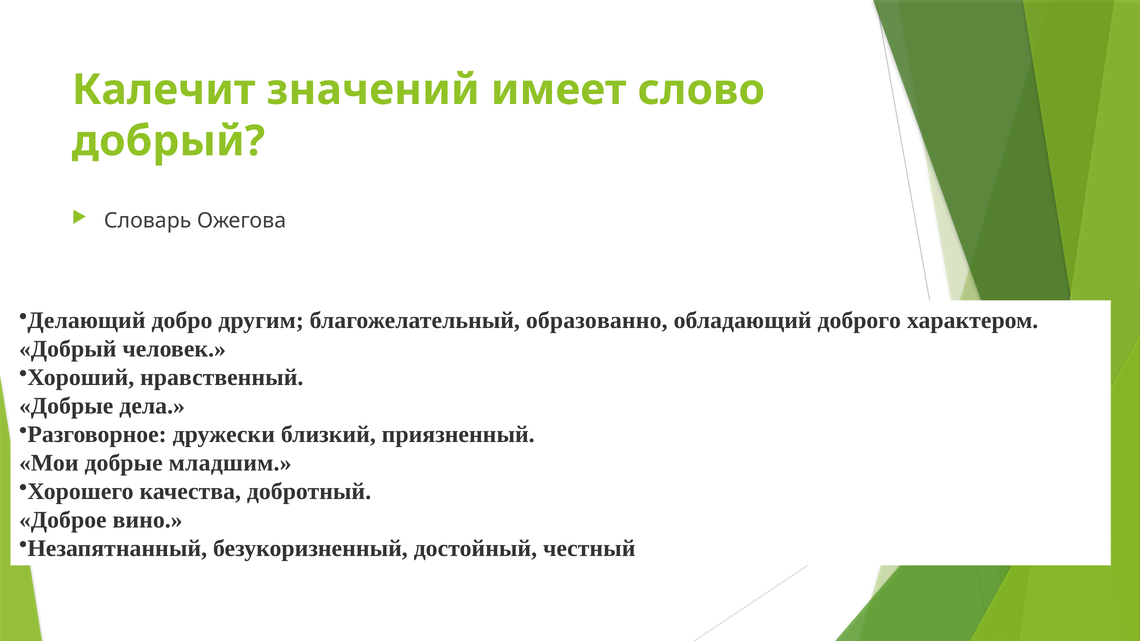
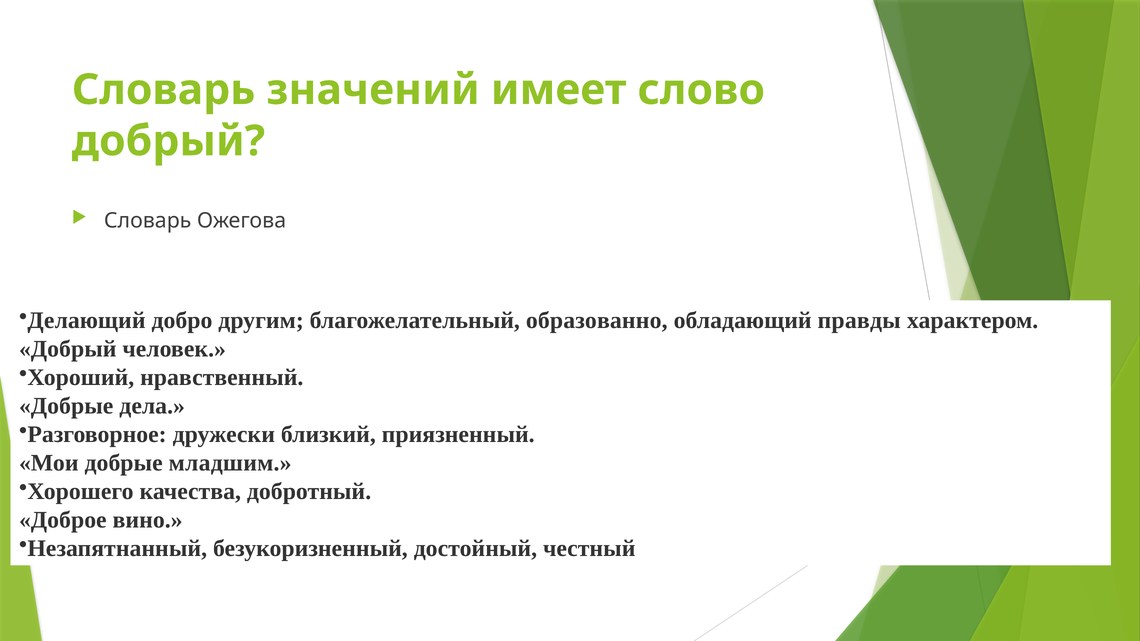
Калечит: Калечит -> Словарь (164, 90)
доброго: доброго -> правды (859, 321)
